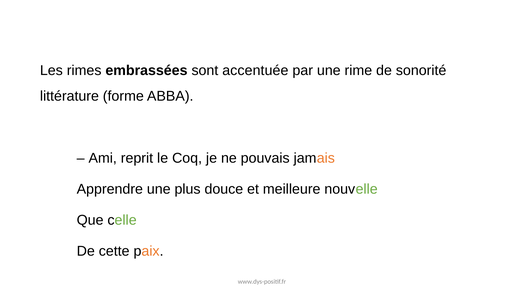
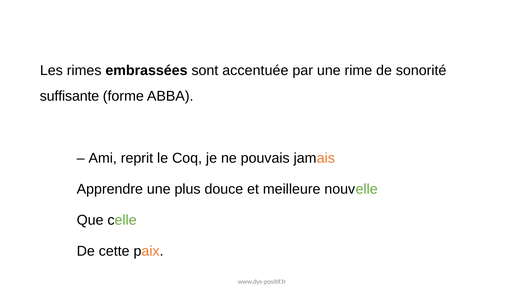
littérature: littérature -> suffisante (69, 96)
